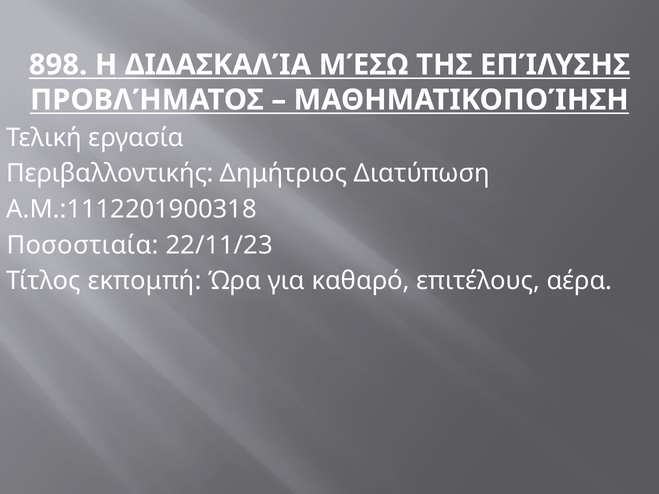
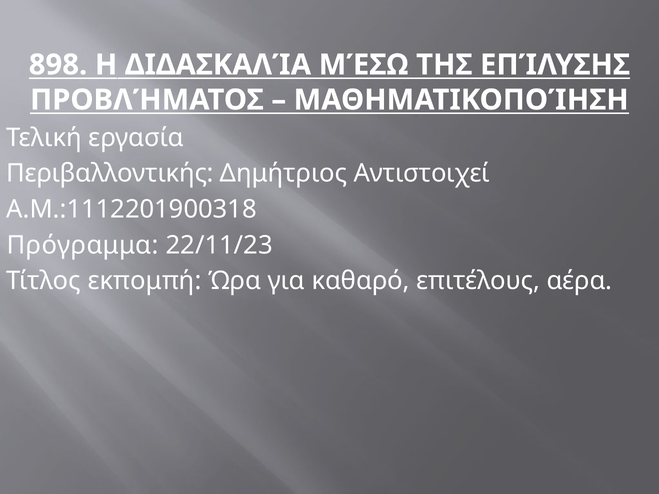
Διατύπωση: Διατύπωση -> Αντιστοιχεί (422, 174)
Ποσοστιαία: Ποσοστιαία -> Πρόγραμμα (83, 245)
